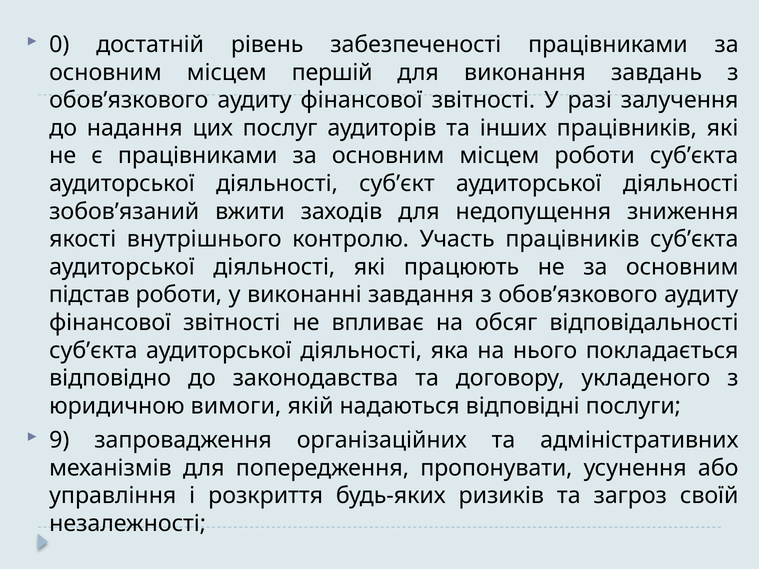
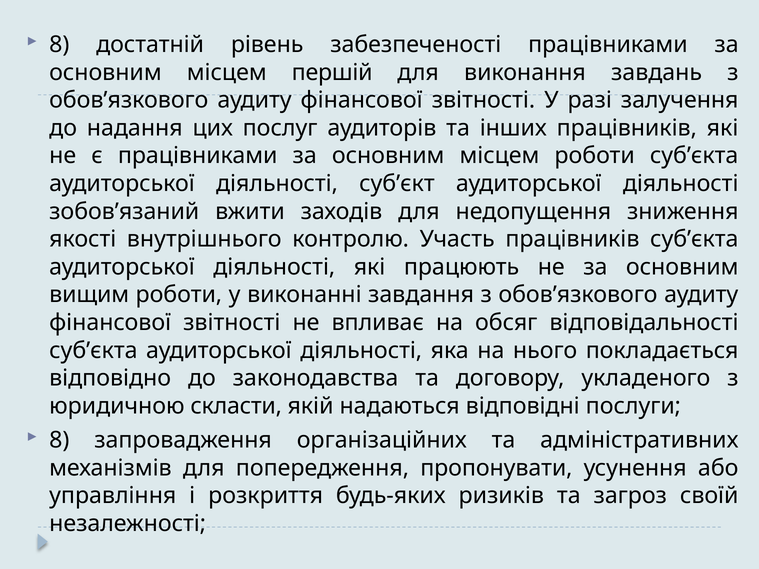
0: 0 -> 8 (59, 45)
підстав: підстав -> вищим (89, 295)
вимоги: вимоги -> скласти (236, 406)
9: 9 -> 8 (59, 440)
